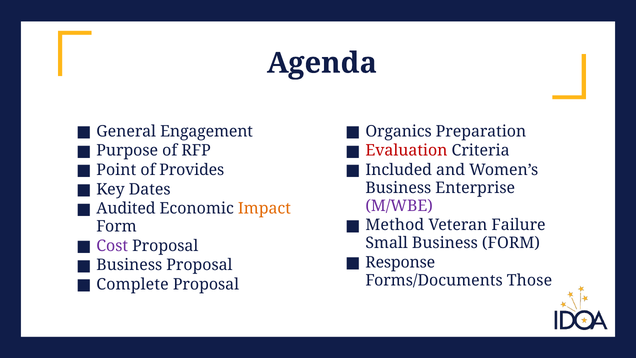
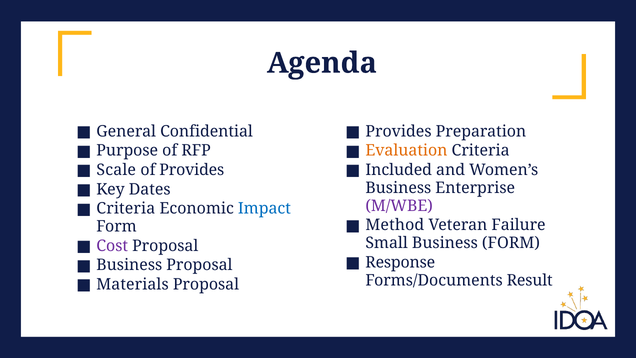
Engagement: Engagement -> Confidential (207, 131)
Organics: Organics -> Provides (398, 131)
Evaluation colour: red -> orange (406, 151)
Point: Point -> Scale (116, 170)
Audited: Audited -> Criteria (126, 208)
Impact colour: orange -> blue (264, 208)
Those: Those -> Result (530, 280)
Complete: Complete -> Materials (133, 284)
